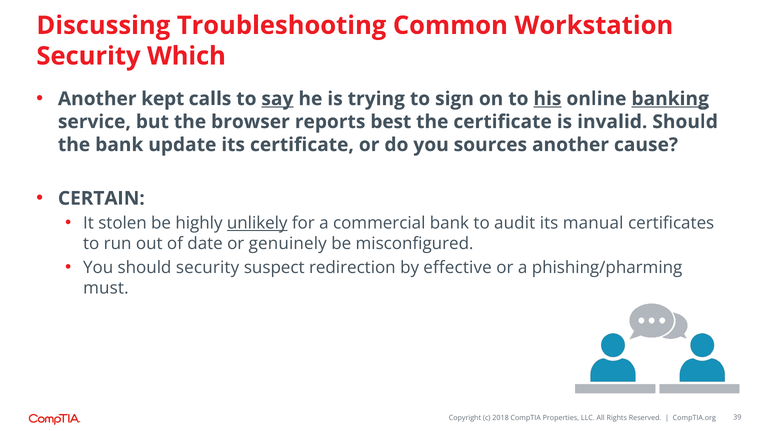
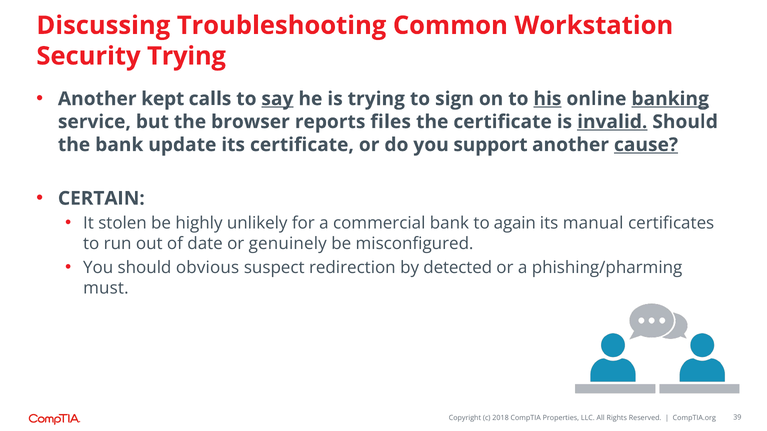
Security Which: Which -> Trying (187, 56)
best: best -> files (391, 122)
invalid underline: none -> present (612, 122)
sources: sources -> support (490, 145)
cause underline: none -> present (646, 145)
unlikely underline: present -> none (257, 224)
audit: audit -> again (515, 224)
should security: security -> obvious (208, 268)
effective: effective -> detected (458, 268)
